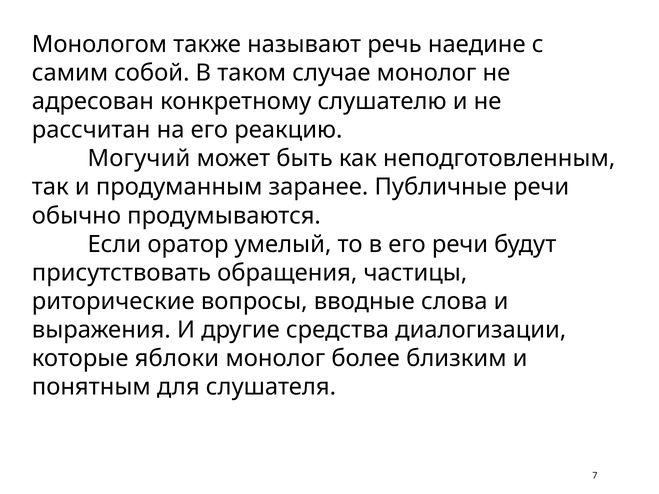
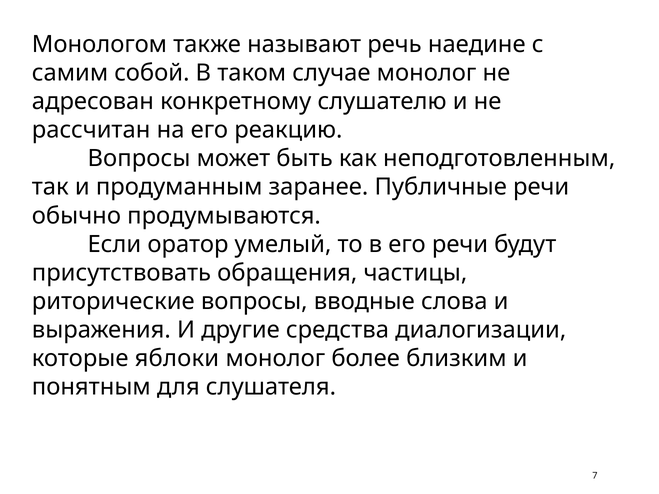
Могучий: Могучий -> Вопросы (139, 159)
